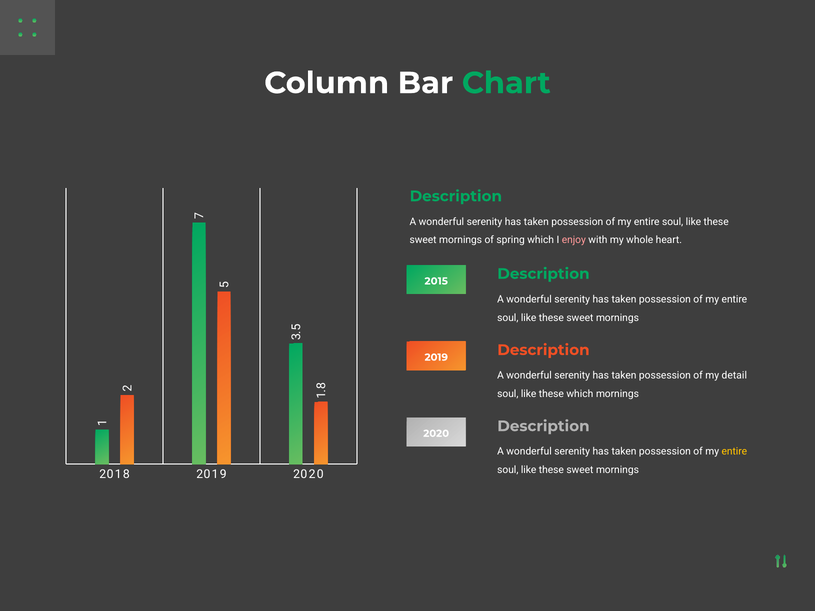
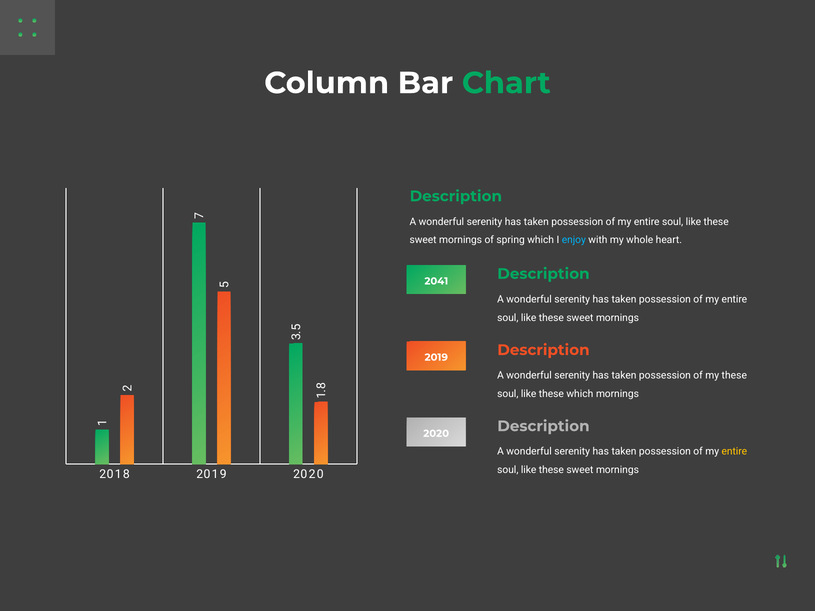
enjoy colour: pink -> light blue (574, 240)
2015: 2015 -> 2041 (436, 281)
my detail: detail -> these (734, 376)
